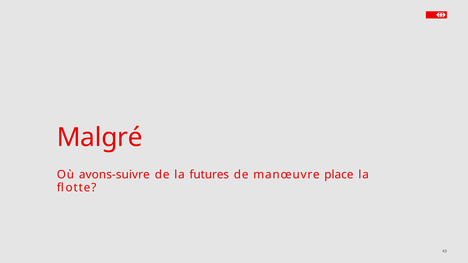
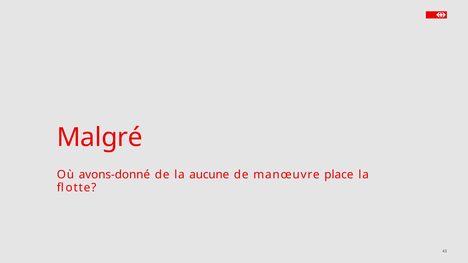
avons-suivre: avons-suivre -> avons-donné (114, 175)
futures: futures -> aucune (209, 175)
